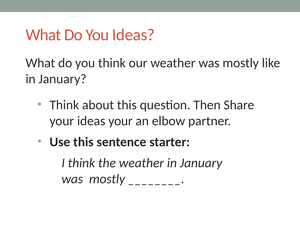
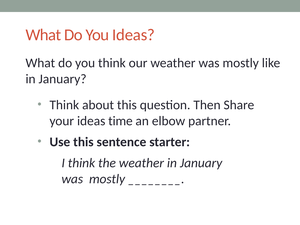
ideas your: your -> time (120, 121)
